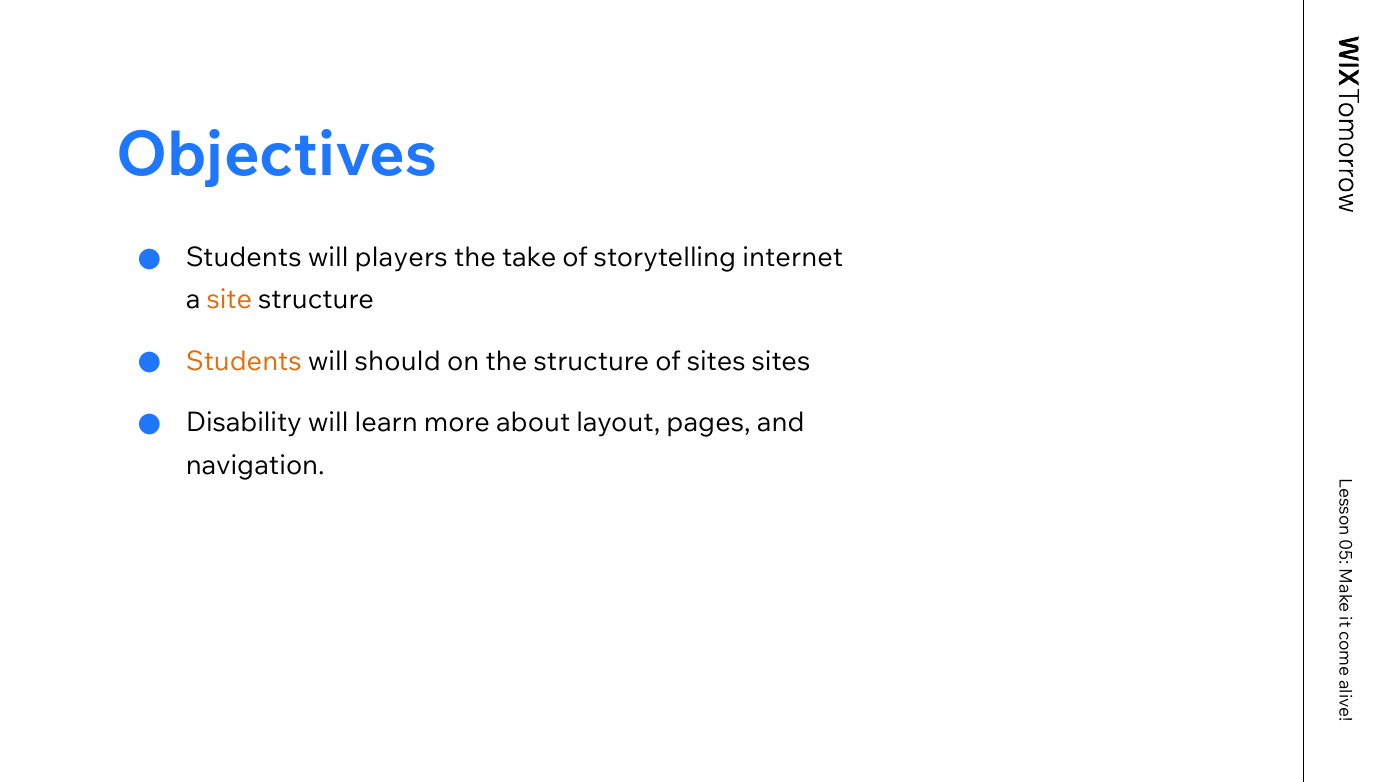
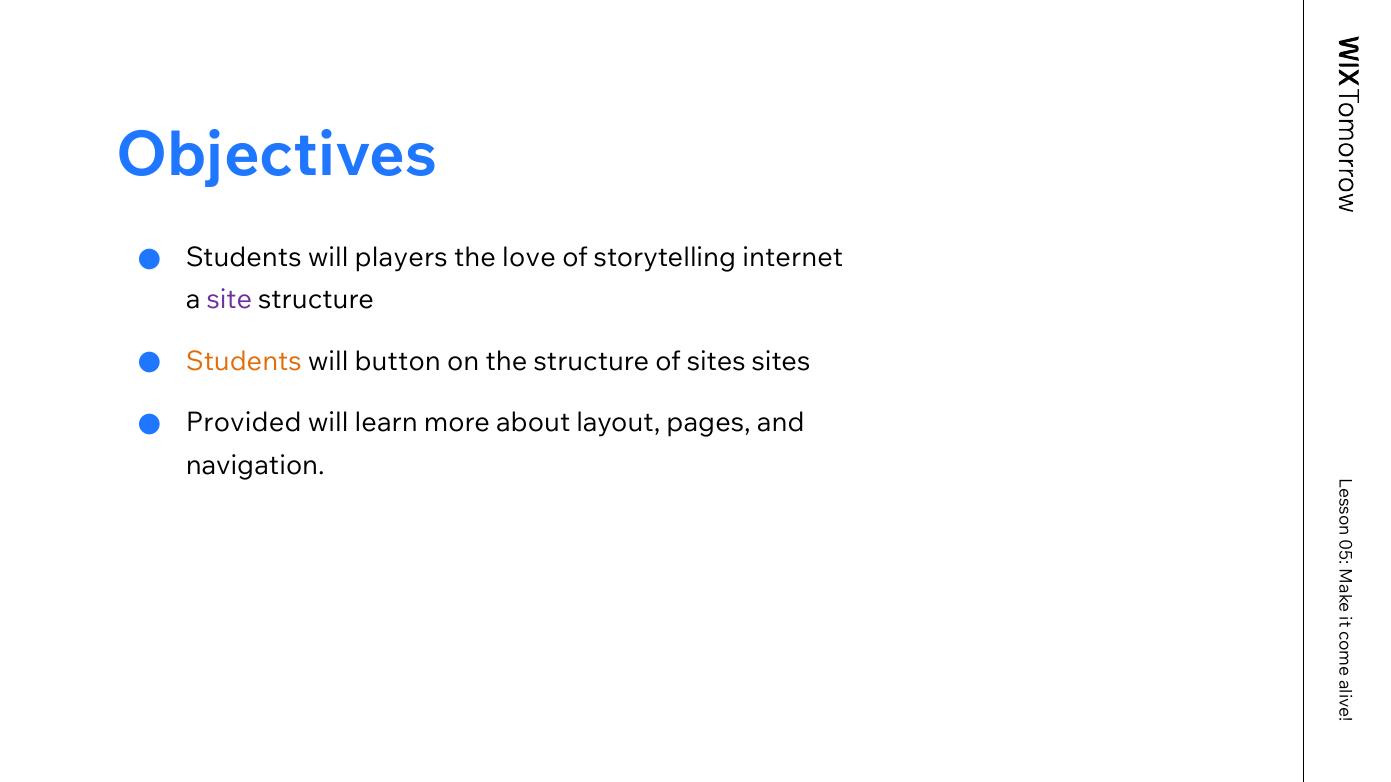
take: take -> love (529, 258)
site colour: orange -> purple (229, 300)
should: should -> button (398, 362)
Disability: Disability -> Provided (244, 423)
